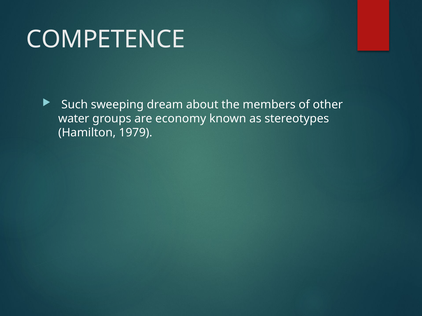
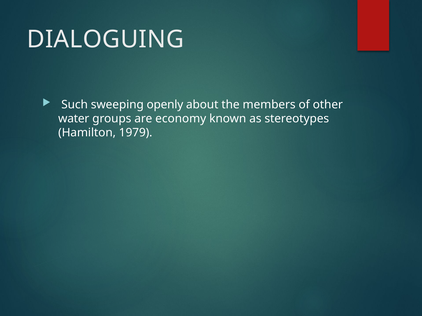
COMPETENCE: COMPETENCE -> DIALOGUING (105, 40)
dream: dream -> openly (165, 105)
